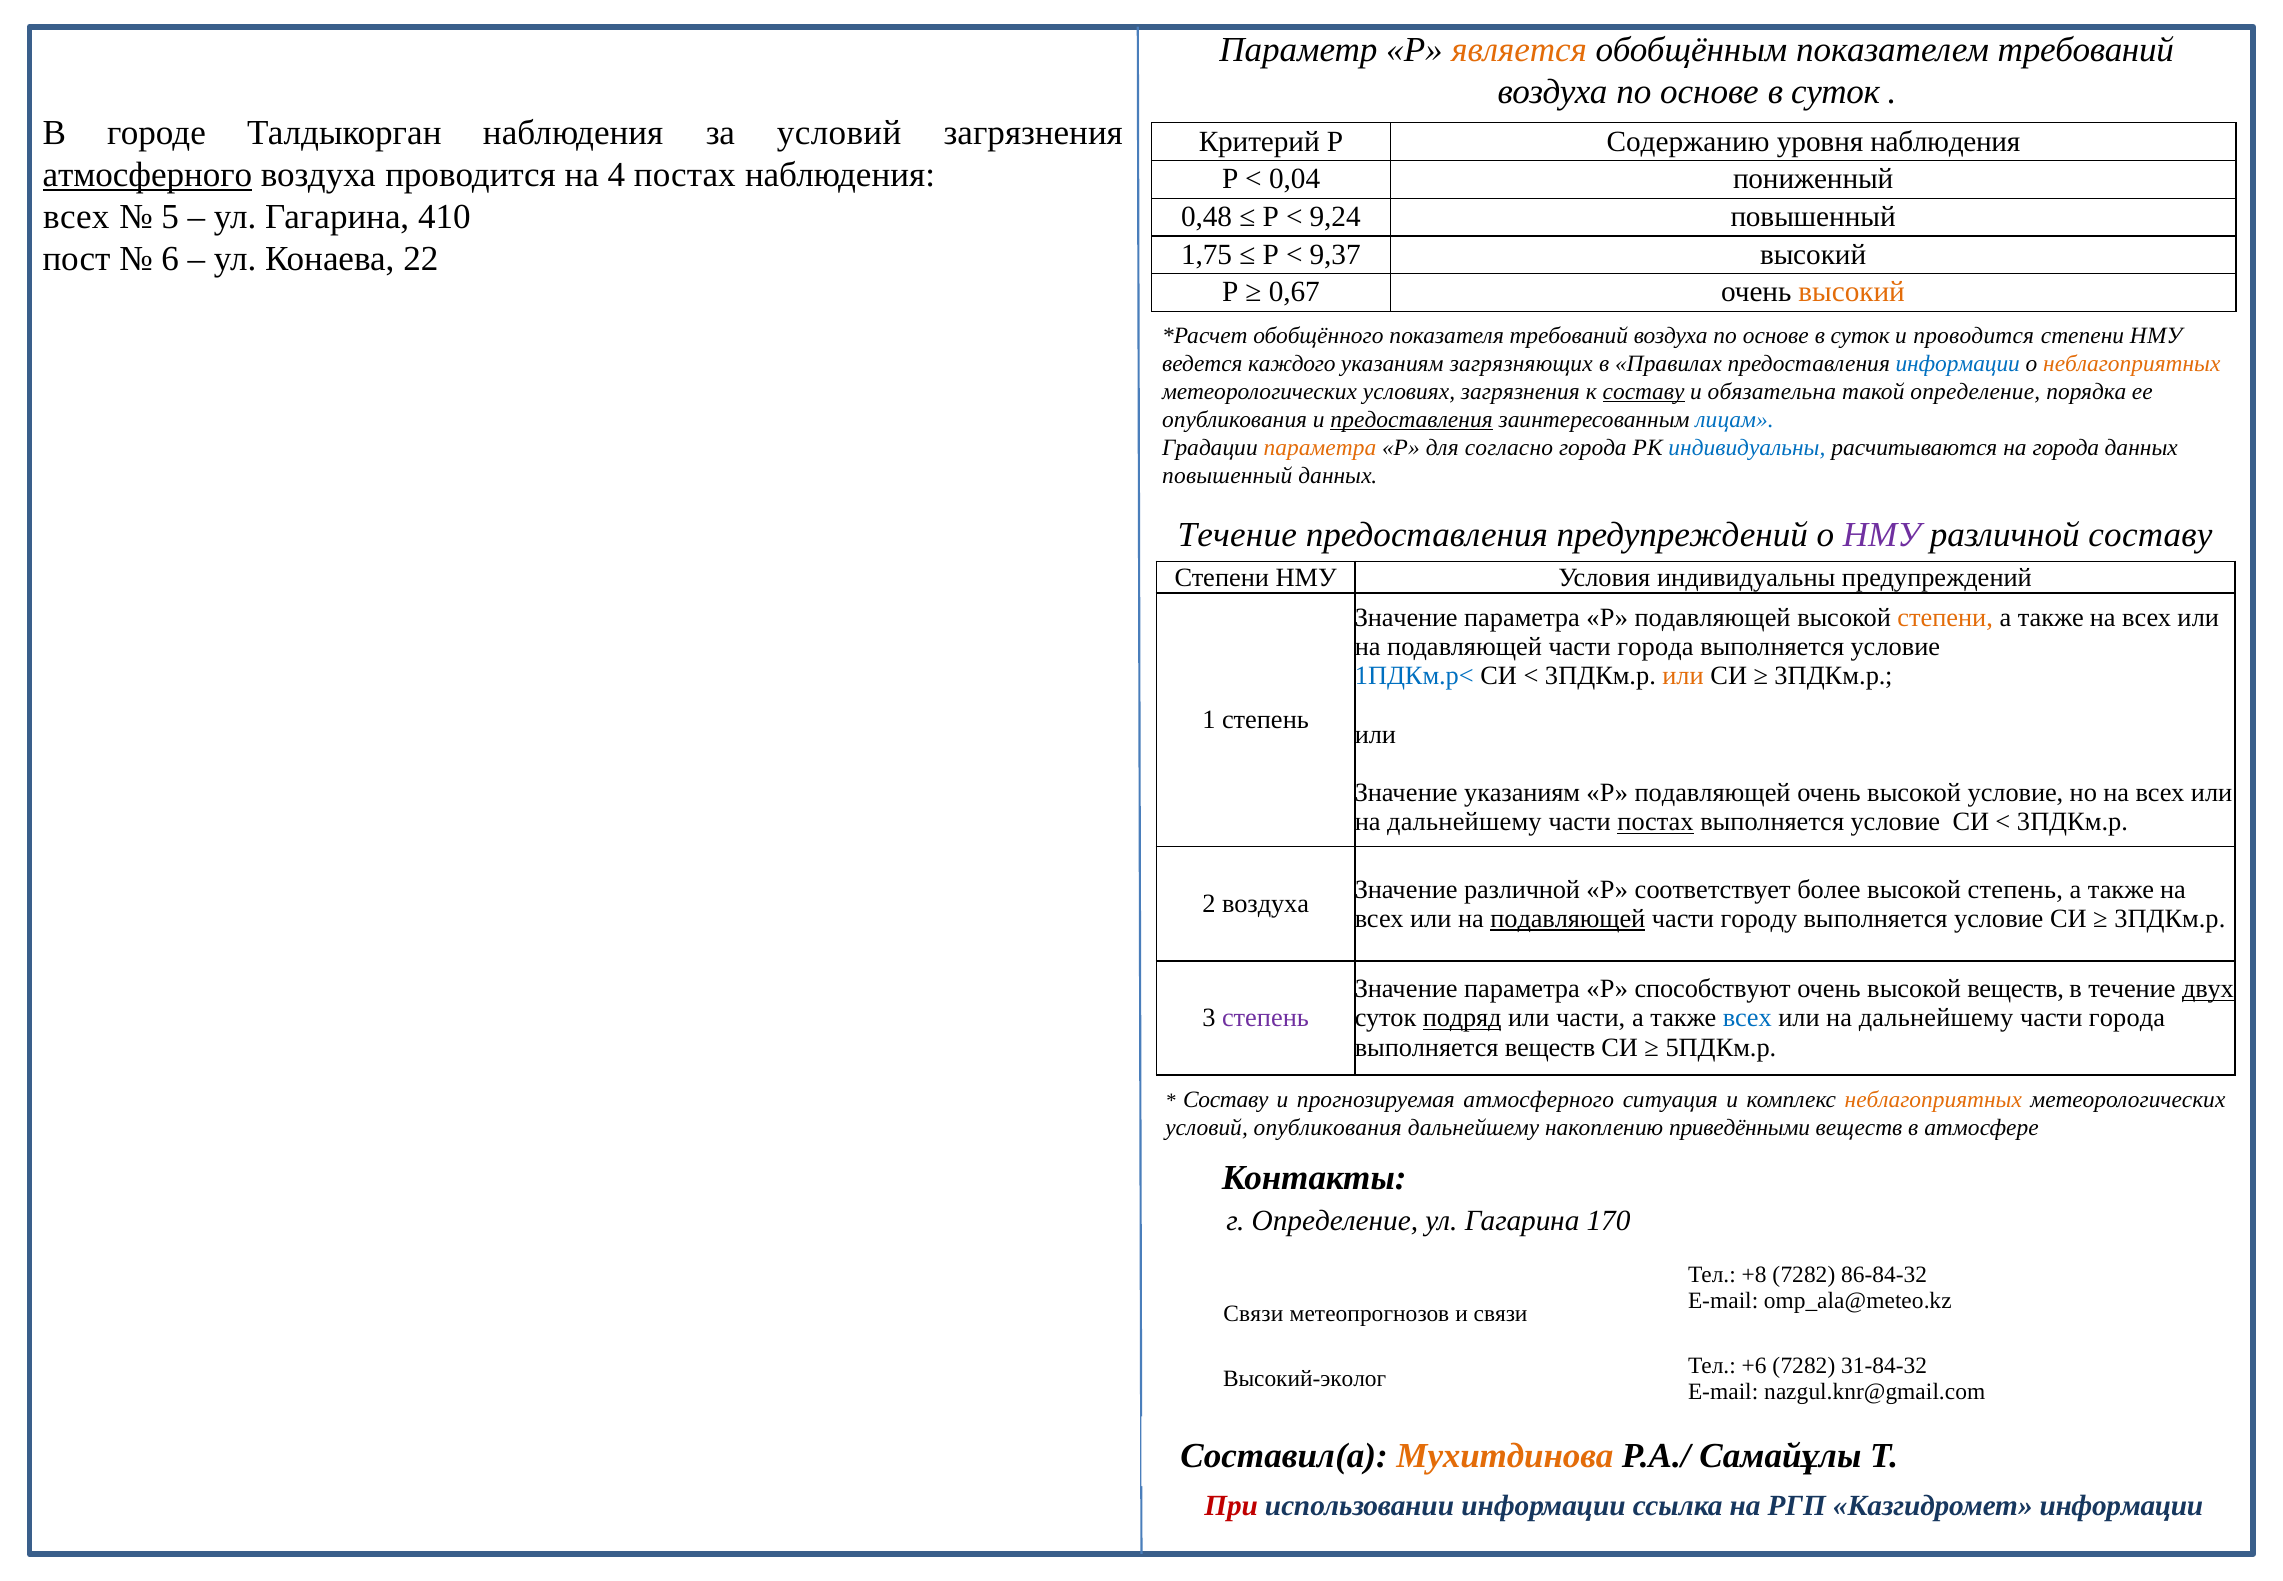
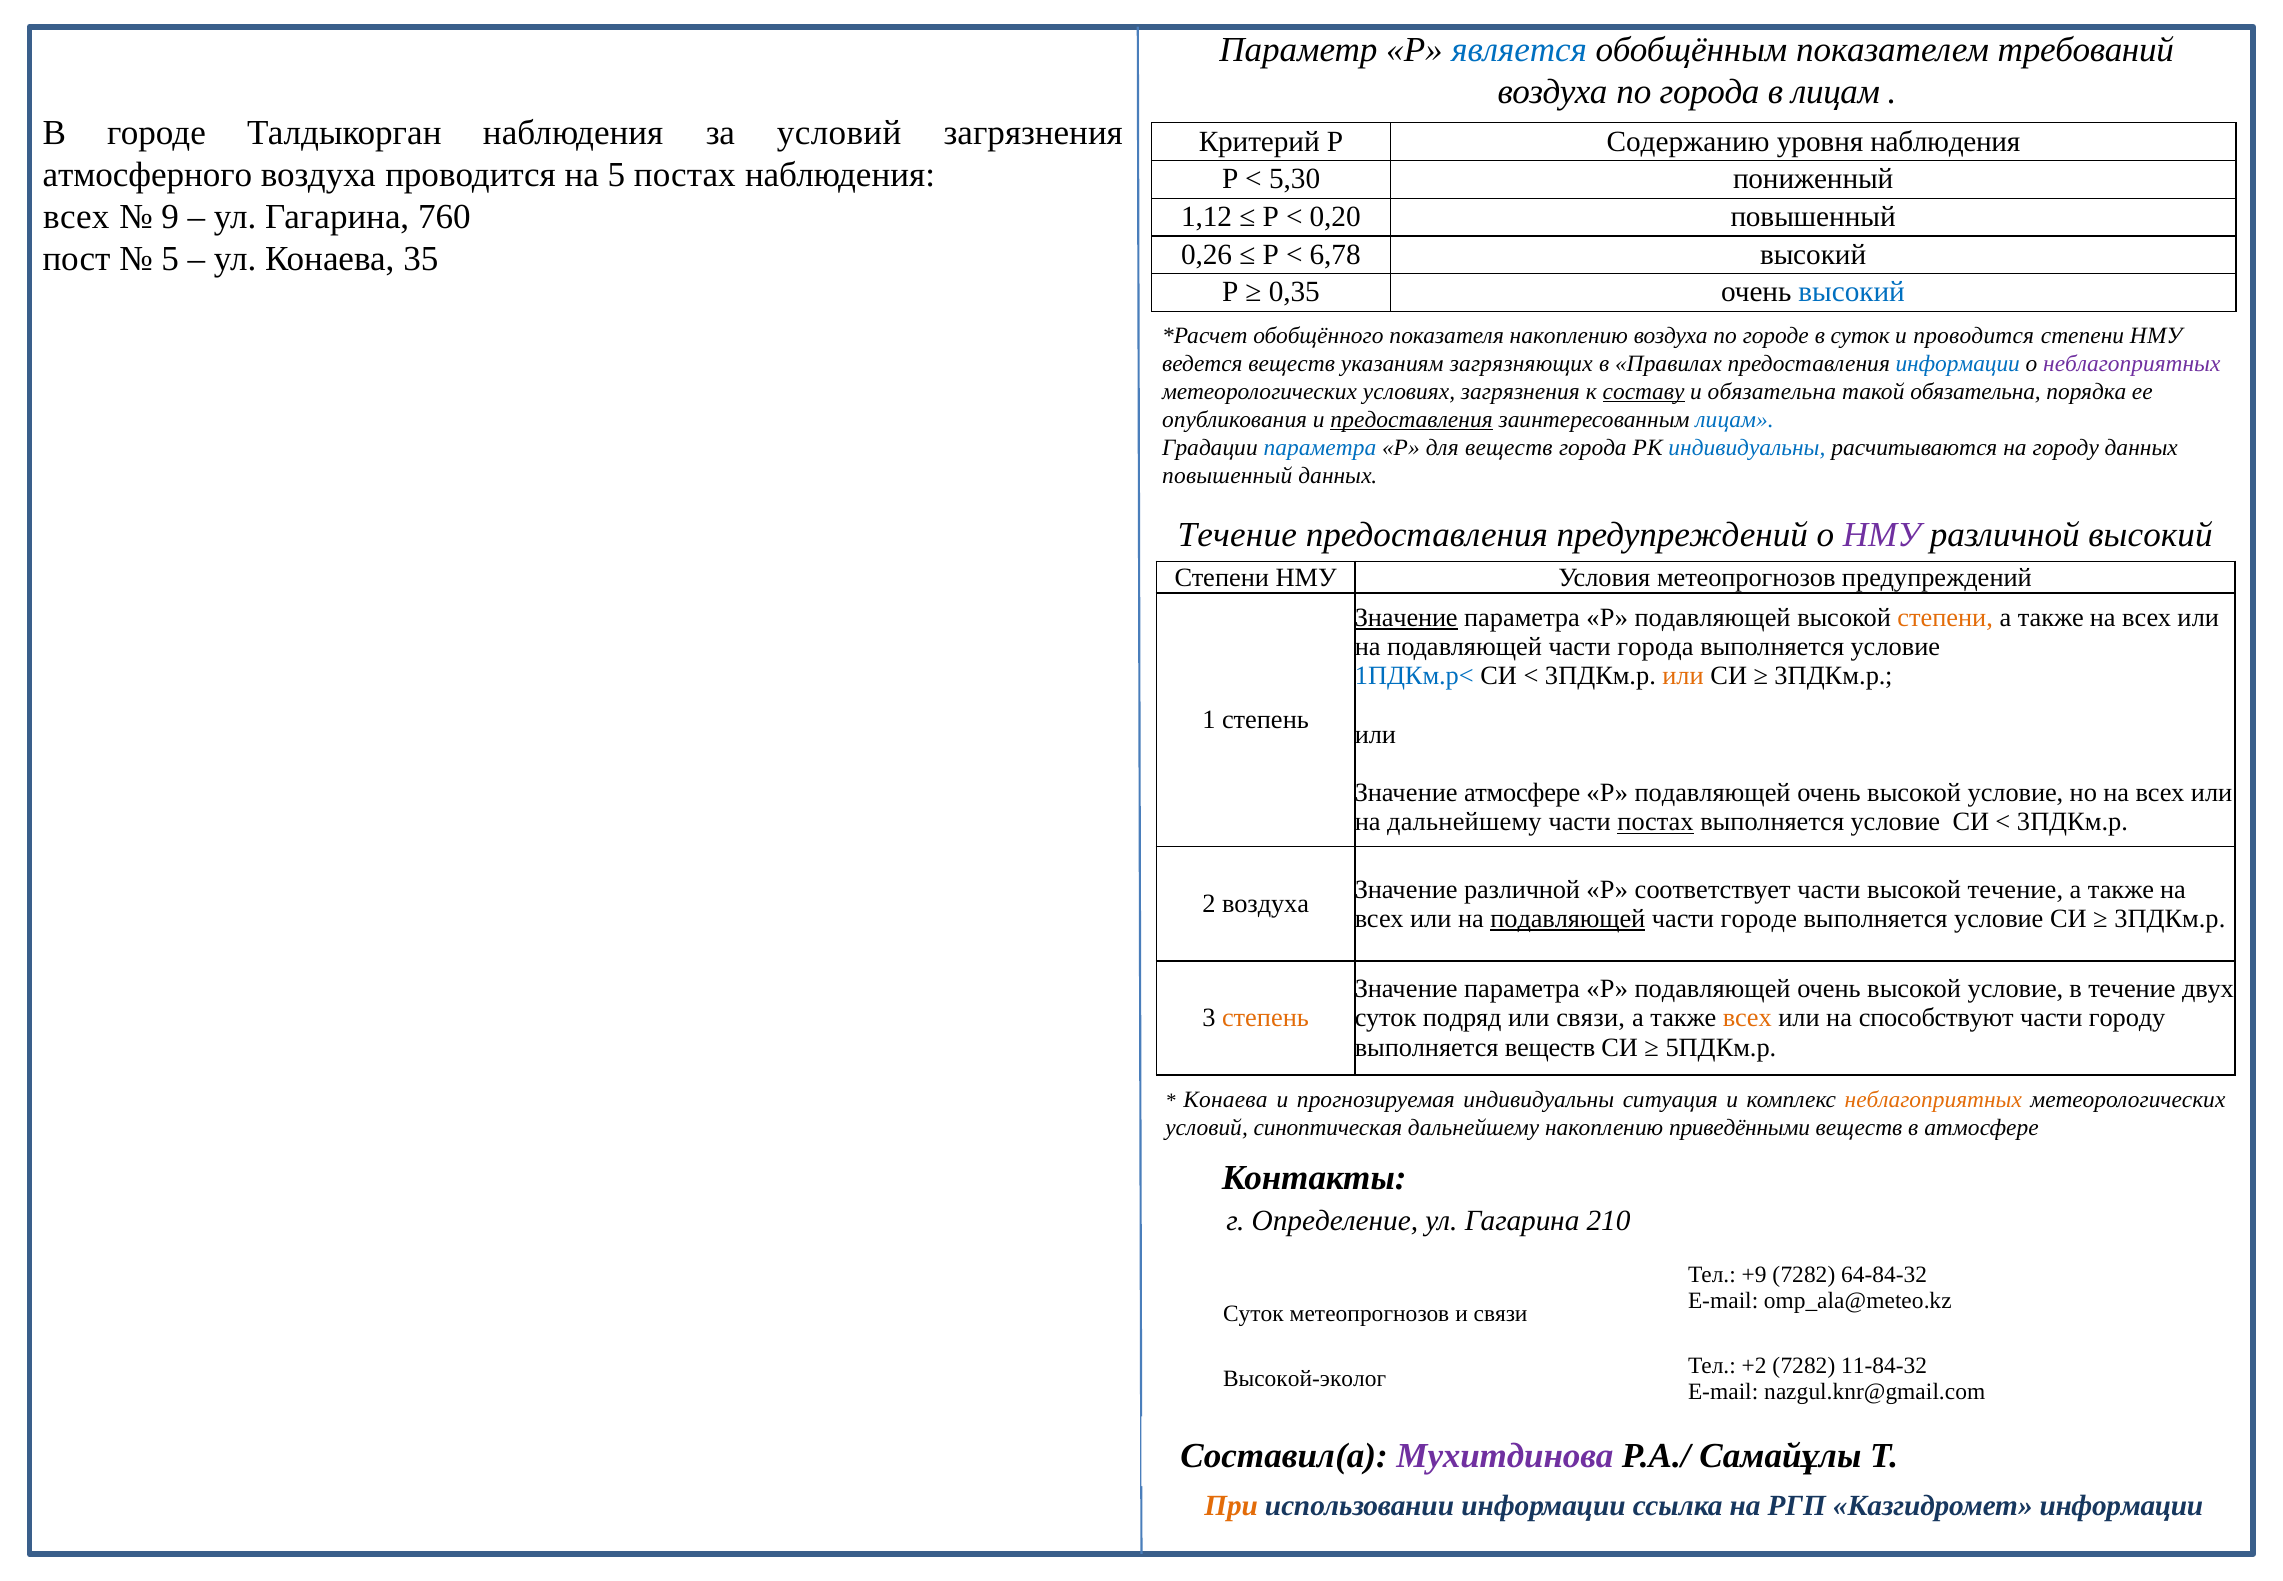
является colour: orange -> blue (1519, 50)
основе: основе -> города (1710, 92)
суток: суток -> лицам (1836, 92)
атмосферного underline: present -> none (147, 175)
на 4: 4 -> 5 (616, 175)
0,04: 0,04 -> 5,30 (1295, 179)
5: 5 -> 9 (170, 217)
410: 410 -> 760 (444, 217)
0,48: 0,48 -> 1,12 (1207, 217)
9,24: 9,24 -> 0,20 (1335, 217)
1,75: 1,75 -> 0,26 (1207, 254)
9,37: 9,37 -> 6,78 (1335, 254)
6: 6 -> 5 (170, 259)
22: 22 -> 35 (421, 259)
0,67: 0,67 -> 0,35 (1294, 292)
высокий colour: orange -> blue (1852, 292)
показателя требований: требований -> накоплению (1569, 335)
основе: основе -> городе (1776, 335)
ведется каждого: каждого -> веществ (1292, 363)
неблагоприятных colour: orange -> purple (2132, 363)
такой определение: определение -> обязательна (1976, 391)
параметра colour: orange -> blue (1320, 447)
для согласно: согласно -> веществ (1509, 447)
на города: города -> городу (2066, 447)
различной составу: составу -> высокий (2151, 535)
Условия индивидуальны: индивидуальны -> метеопрогнозов (1746, 577)
Значение underline: none -> present (1406, 618)
Значение указаниям: указаниям -> атмосфере (1522, 793)
соответствует более: более -> части (1829, 889)
высокой степень: степень -> течение (2015, 889)
части городу: городу -> городе (1759, 918)
способствуют: способствуют -> подавляющей (1713, 989)
веществ: веществ -> условие (2015, 989)
двух underline: present -> none (2208, 989)
степень colour: purple -> orange (1265, 1018)
подряд underline: present -> none (1462, 1018)
или части: части -> связи (1591, 1018)
всех colour: blue -> orange (1747, 1018)
дальнейшему: дальнейшему -> способствуют (1936, 1018)
города: города -> городу (2127, 1018)
Составу: Составу -> Конаева (1225, 1100)
прогнозируемая атмосферного: атмосферного -> индивидуальны (1539, 1100)
условий опубликования: опубликования -> синоптическая (1328, 1128)
170: 170 -> 210 (1609, 1221)
+8: +8 -> +9 (1754, 1274)
86-84-32: 86-84-32 -> 64-84-32 (1884, 1274)
Связи: Связи -> Суток (1253, 1313)
+6: +6 -> +2 (1754, 1365)
31-84-32: 31-84-32 -> 11-84-32 (1884, 1365)
Высокий-эколог: Высокий-эколог -> Высокой-эколог (1305, 1378)
Мухитдинова colour: orange -> purple (1505, 1456)
При colour: red -> orange (1231, 1505)
